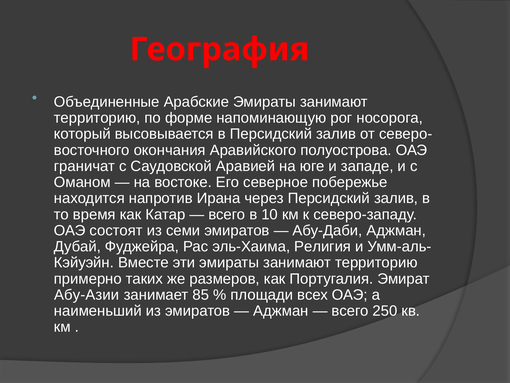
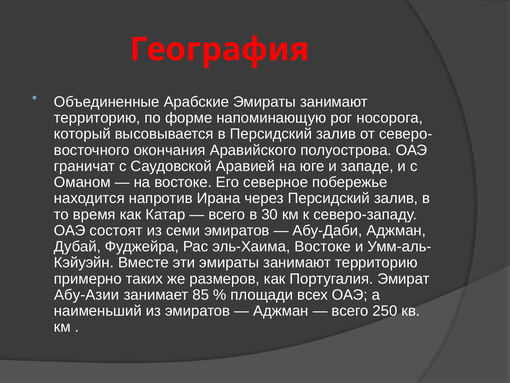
10: 10 -> 30 (270, 214)
эль-Хаима Религия: Религия -> Востоке (323, 246)
